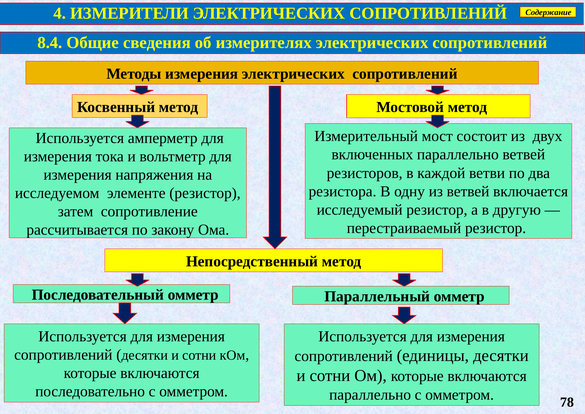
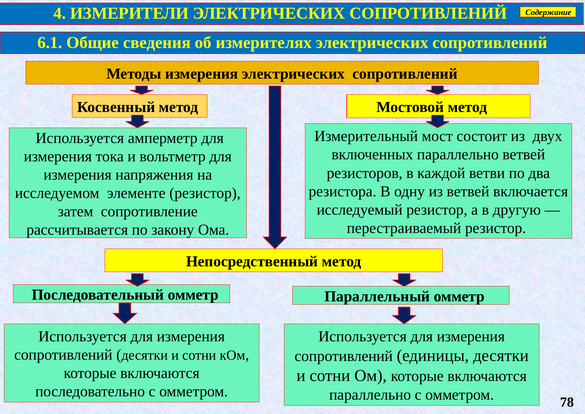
8.4: 8.4 -> 6.1 (50, 42)
